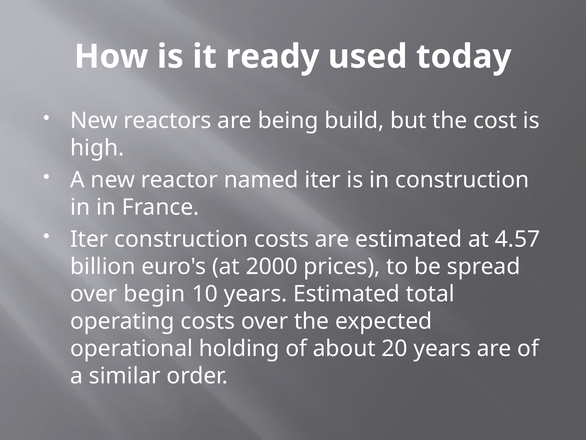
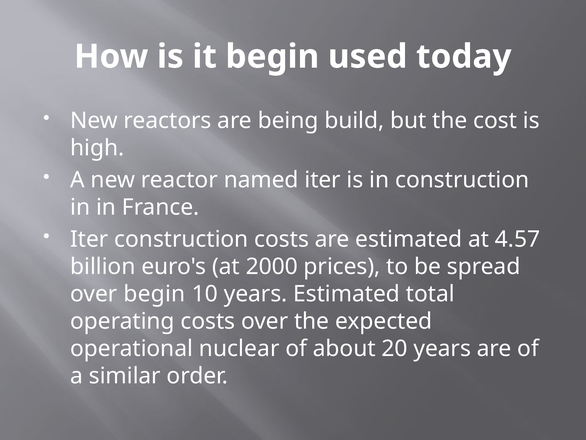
it ready: ready -> begin (272, 57)
holding: holding -> nuclear (239, 348)
